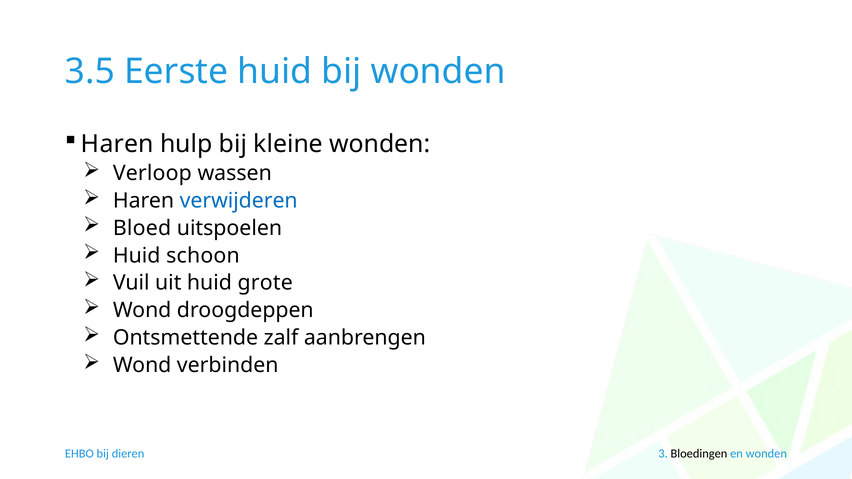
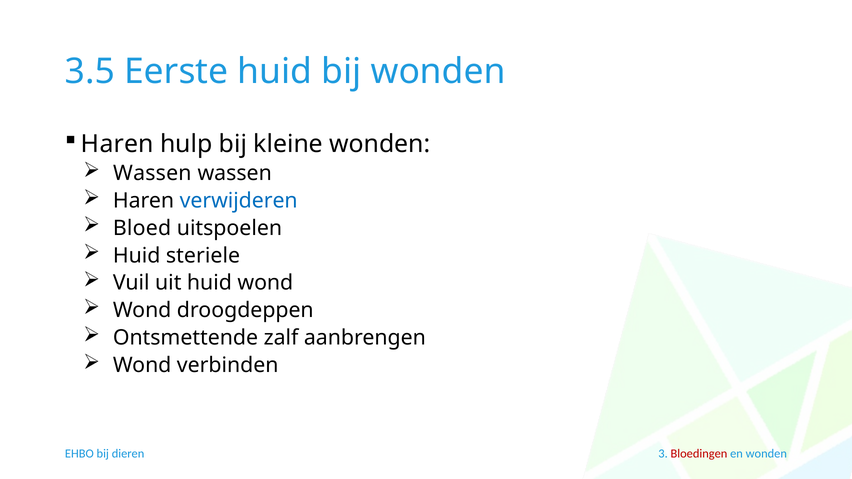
Verloop: Verloop -> Wassen (152, 173)
schoon: schoon -> steriele (203, 256)
huid grote: grote -> wond (265, 283)
Bloedingen colour: black -> red (699, 454)
